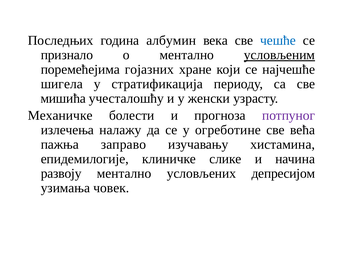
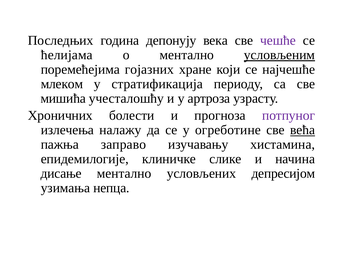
албумин: албумин -> депонују (171, 41)
чешће colour: blue -> purple (278, 41)
признало: признало -> ћелијама (67, 55)
шигела: шигела -> млеком (62, 84)
женски: женски -> артроза (209, 99)
Механичке: Механичке -> Хроничних (60, 116)
већа underline: none -> present (303, 130)
развоју: развоју -> дисање (61, 174)
човек: човек -> непца (111, 188)
